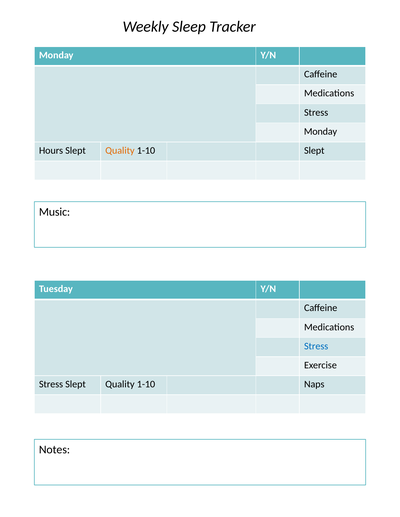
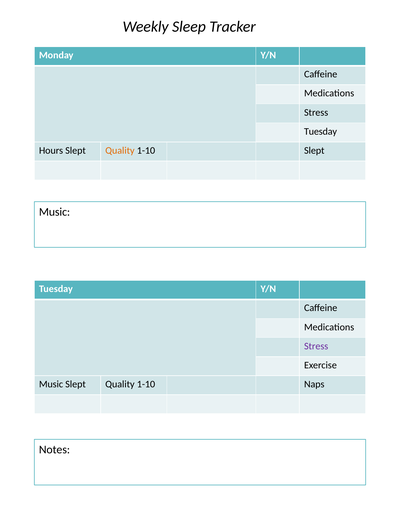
Monday: Monday -> Tuesday (320, 132)
Stress colour: blue -> purple (316, 347)
Stress: Stress -> Music (51, 385)
